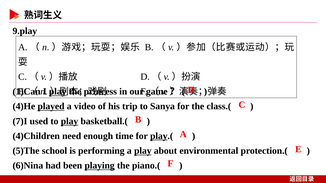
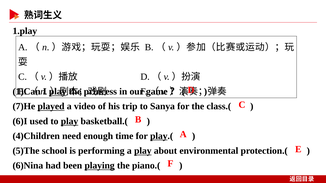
9.play: 9.play -> 1.play (25, 31)
4)He: 4)He -> 7)He (24, 107)
7)I: 7)I -> 6)I (20, 121)
